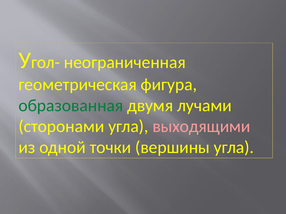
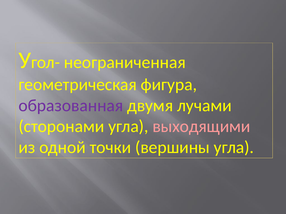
образованная colour: green -> purple (71, 106)
